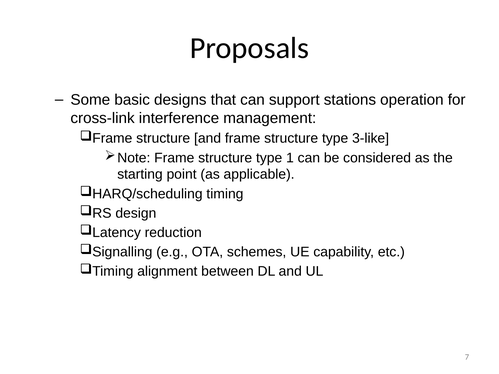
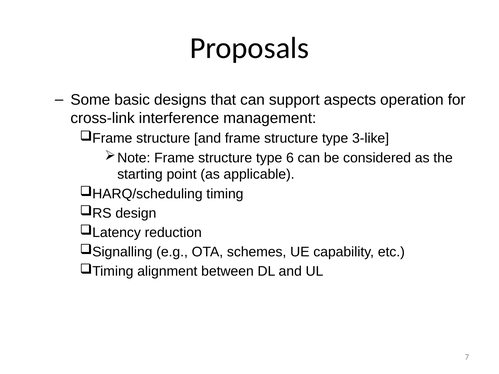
stations: stations -> aspects (350, 100)
1: 1 -> 6 (290, 158)
